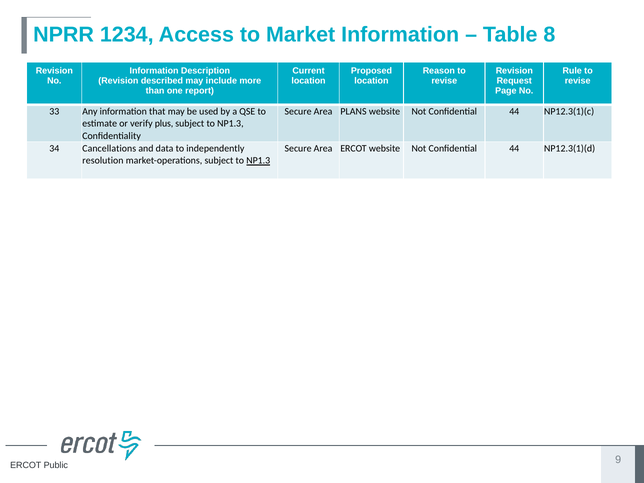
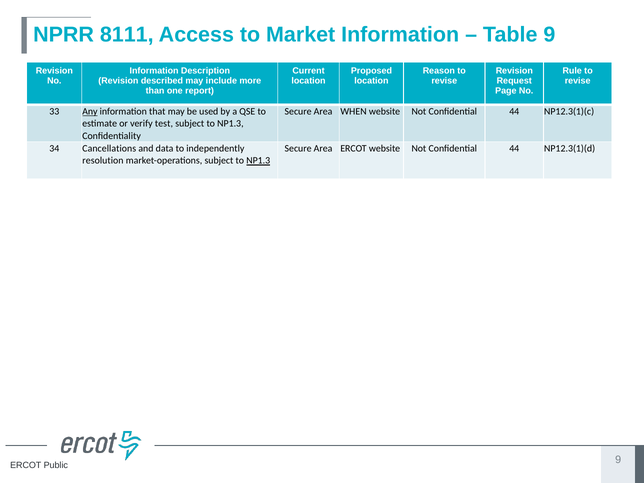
1234: 1234 -> 8111 (127, 35)
Table 8: 8 -> 9 (549, 35)
Any underline: none -> present (90, 112)
PLANS: PLANS -> WHEN (354, 112)
plus: plus -> test (164, 124)
